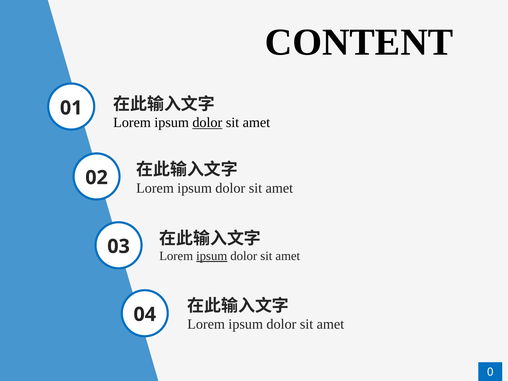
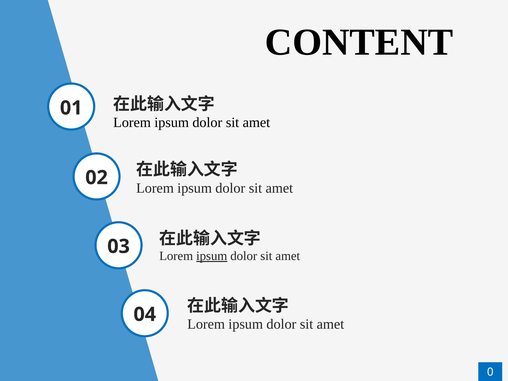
dolor underline: present -> none (207, 123)
